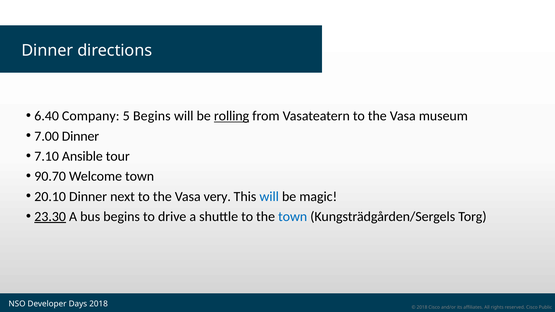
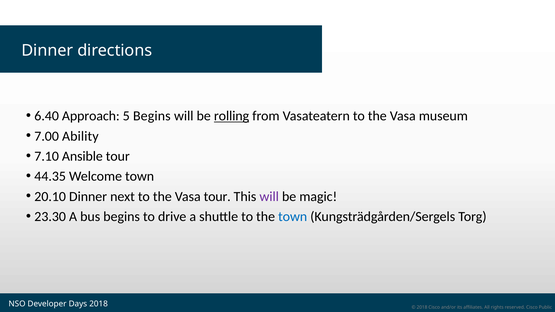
Company: Company -> Approach (91, 116)
7.00 Dinner: Dinner -> Ability (80, 136)
90.70: 90.70 -> 44.35 (50, 176)
Vasa very: very -> tour (217, 197)
will colour: blue -> purple (269, 197)
23.30 underline: present -> none (50, 217)
